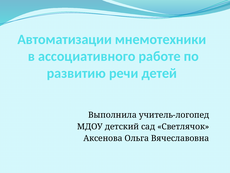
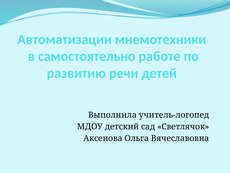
ассоциативного: ассоциативного -> самостоятельно (87, 56)
